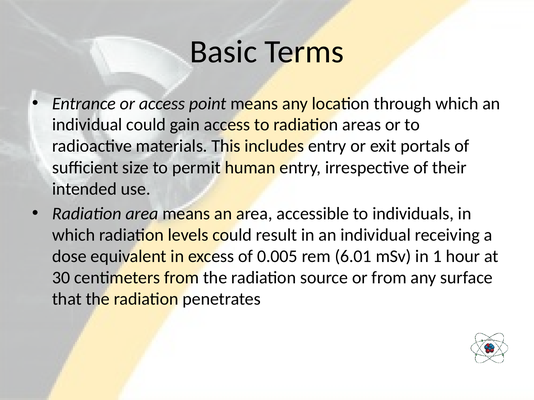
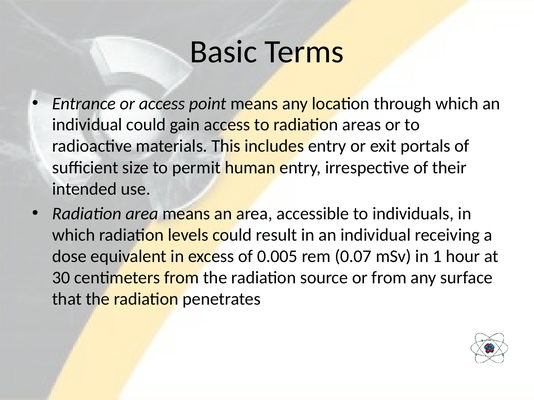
6.01: 6.01 -> 0.07 (353, 257)
